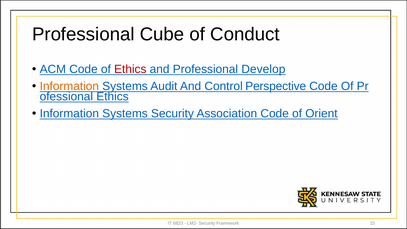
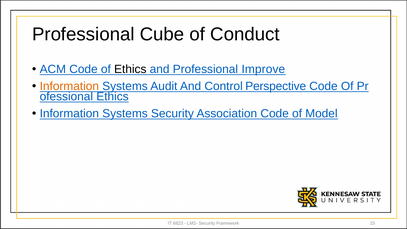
Ethics colour: red -> black (130, 69)
Develop: Develop -> Improve (263, 69)
Orient: Orient -> Model (321, 114)
